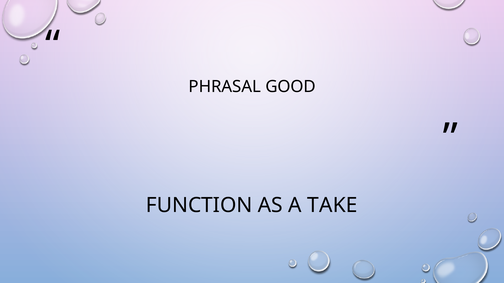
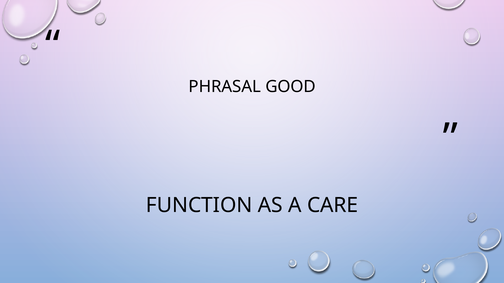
TAKE: TAKE -> CARE (333, 205)
